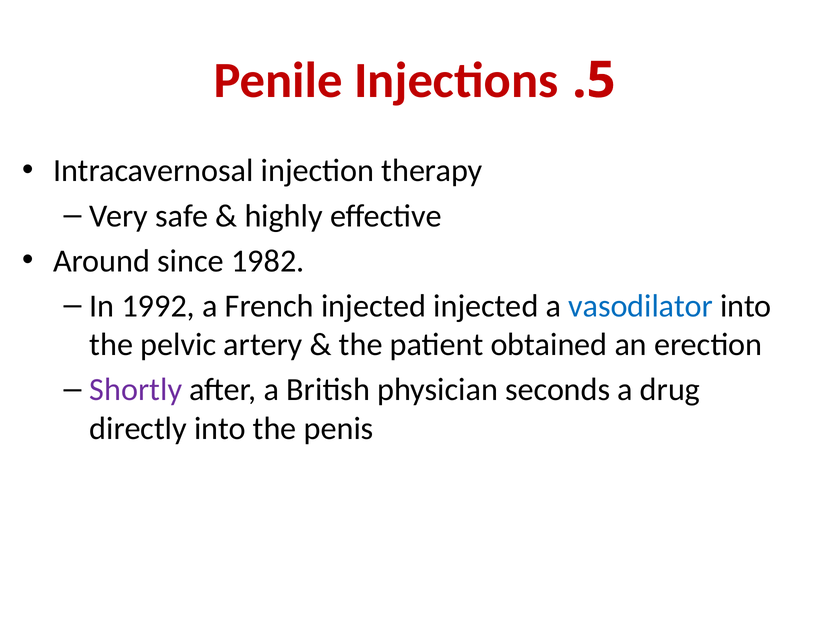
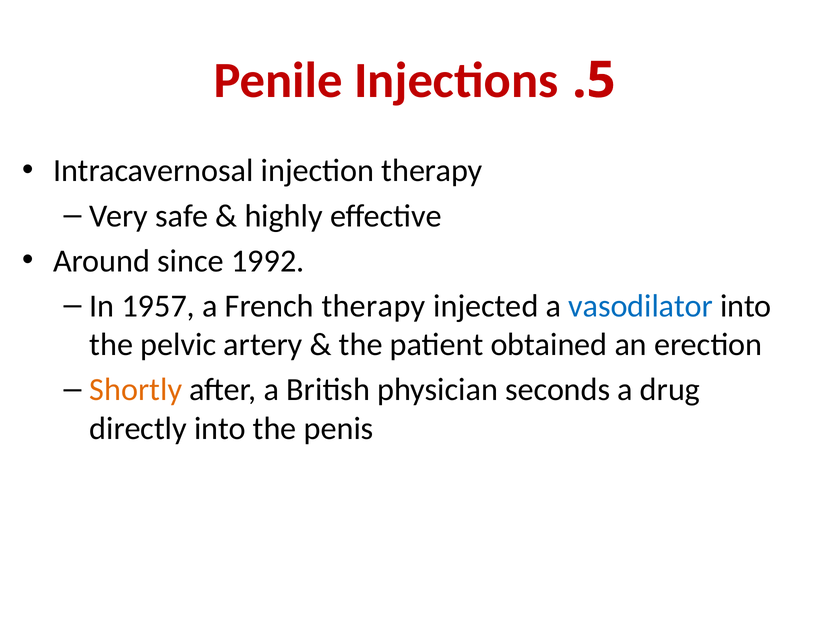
1982: 1982 -> 1992 (268, 261)
1992: 1992 -> 1957 (158, 306)
French injected: injected -> therapy (374, 306)
Shortly colour: purple -> orange (136, 390)
